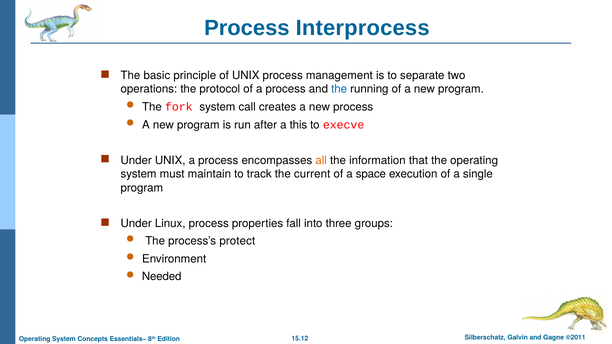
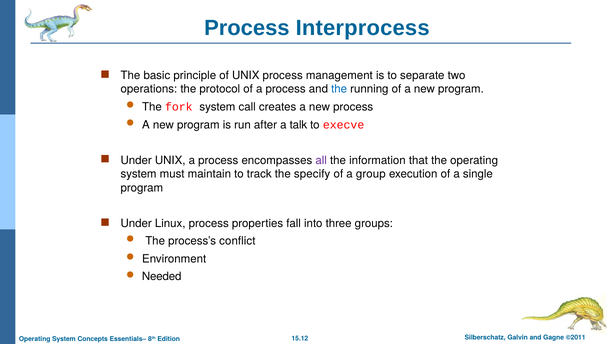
this: this -> talk (298, 125)
all colour: orange -> purple (321, 160)
current: current -> specify (312, 174)
space: space -> group (371, 174)
protect: protect -> conflict (237, 241)
